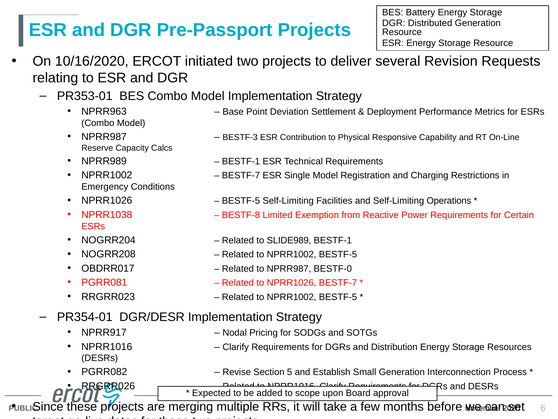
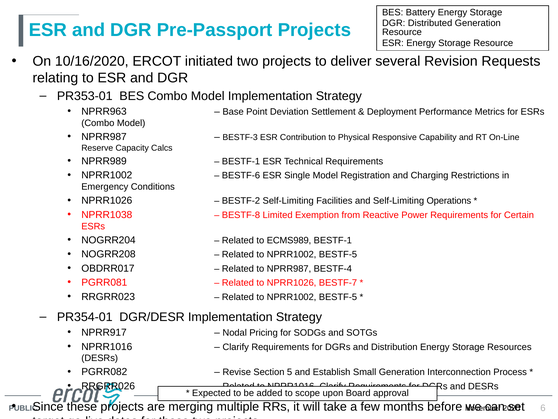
BESTF-7: BESTF-7 -> BESTF-6 (241, 175)
BESTF-5: BESTF-5 -> BESTF-2 (241, 201)
SLIDE989: SLIDE989 -> ECMS989 (289, 240)
BESTF-0: BESTF-0 -> BESTF-4 (333, 268)
